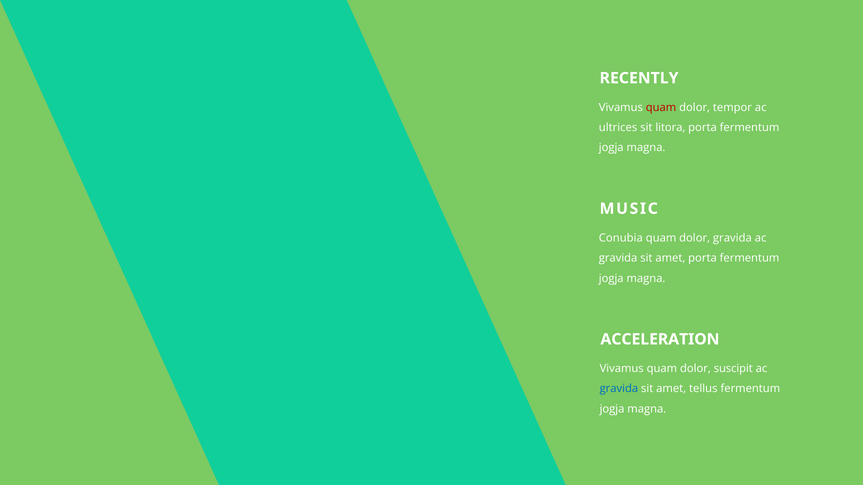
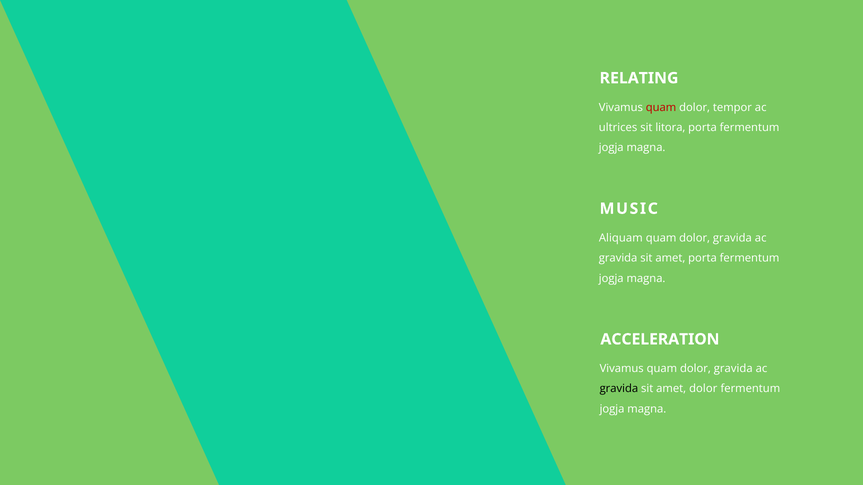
RECENTLY: RECENTLY -> RELATING (639, 78)
Conubia: Conubia -> Aliquam (621, 238)
Vivamus quam dolor suscipit: suscipit -> gravida (733, 369)
gravida colour: blue -> black (619, 389)
amet tellus: tellus -> dolor (703, 389)
